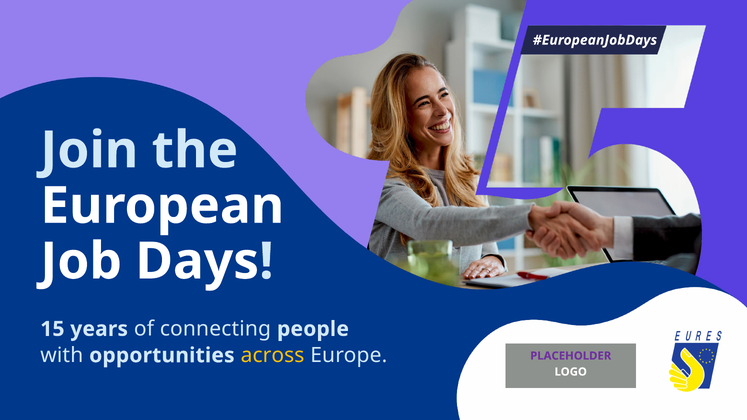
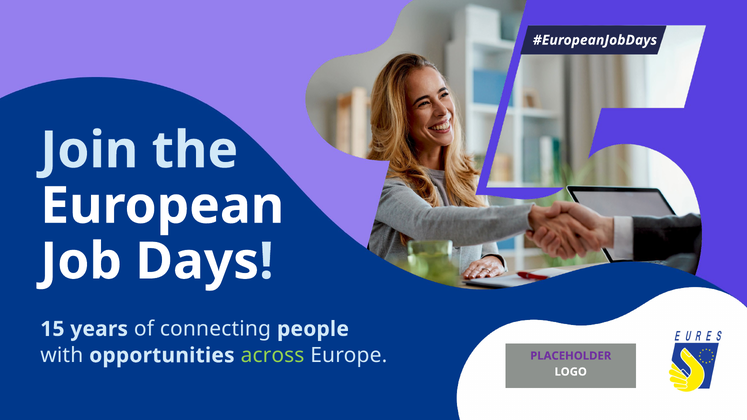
across colour: yellow -> light green (273, 356)
